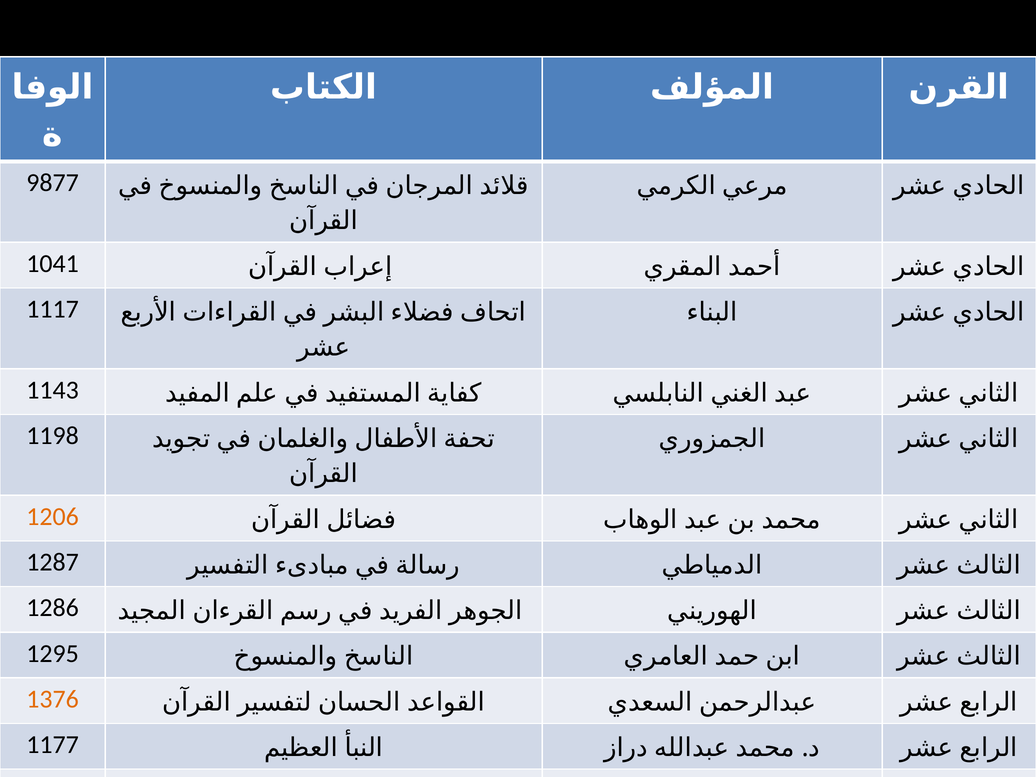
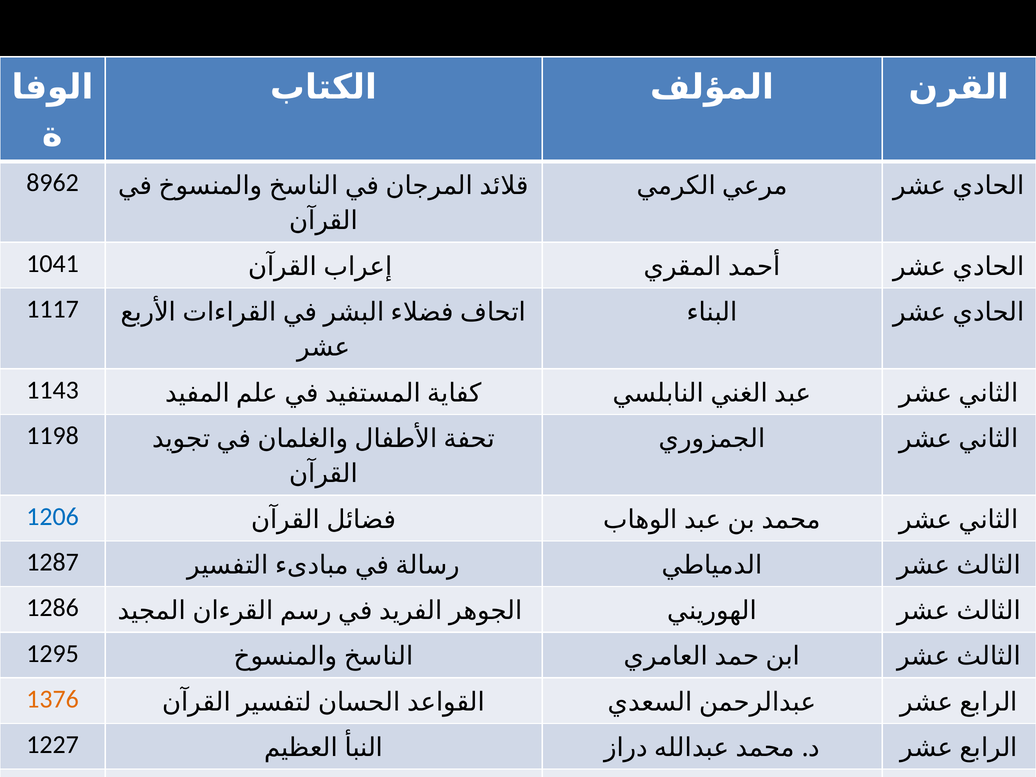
9877: 9877 -> 8962 (53, 183)
1206 colour: orange -> blue (53, 517)
1177: 1177 -> 1227 (53, 745)
